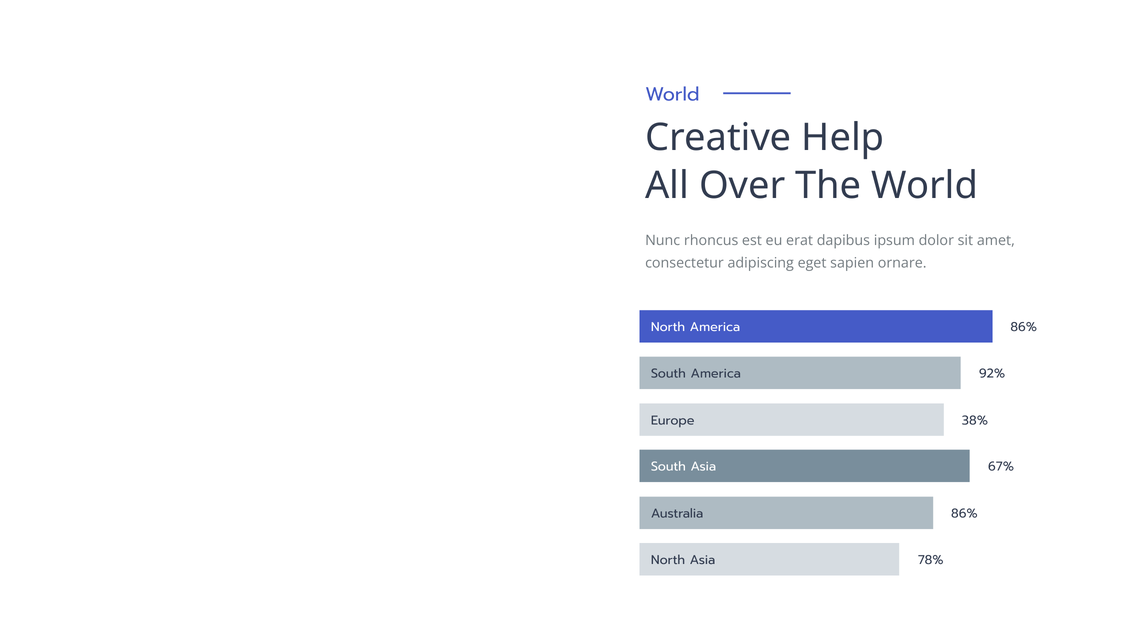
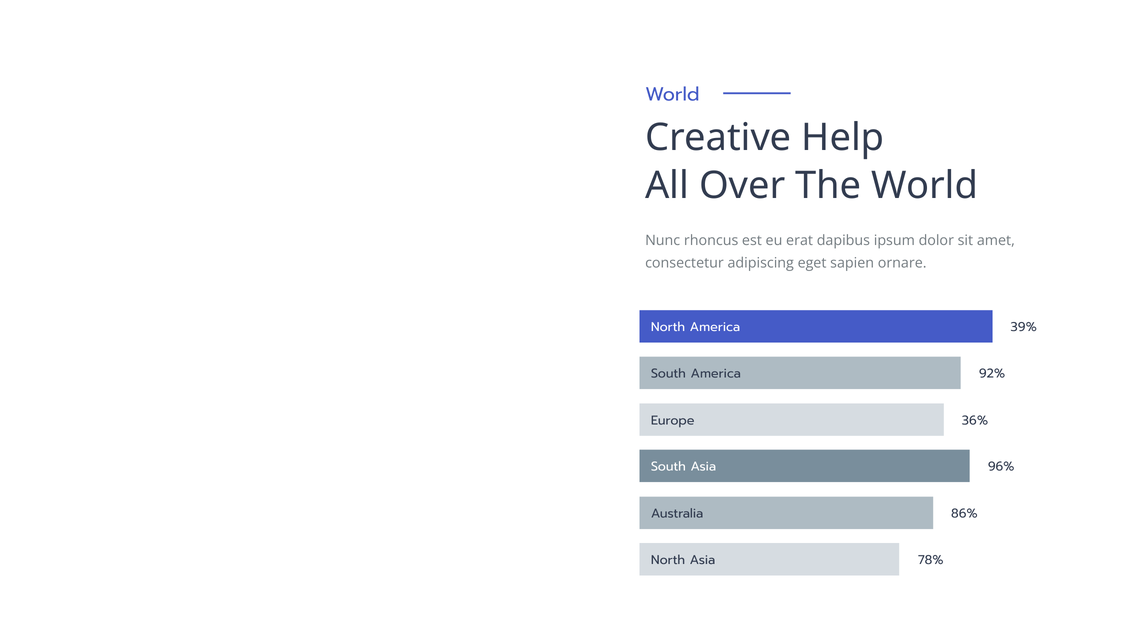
America 86%: 86% -> 39% (1024, 327)
38%: 38% -> 36% (975, 421)
67%: 67% -> 96% (1001, 467)
